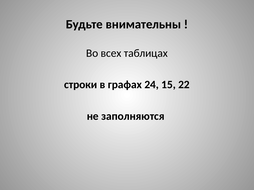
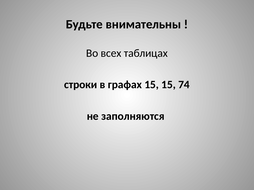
графах 24: 24 -> 15 (152, 85)
22: 22 -> 74 (184, 85)
